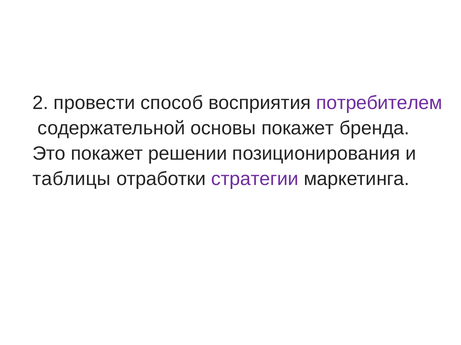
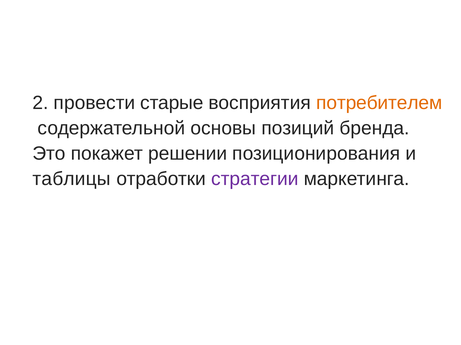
способ: способ -> старые (172, 103)
потребителем colour: purple -> orange (379, 103)
основы покажет: покажет -> позиций (298, 129)
